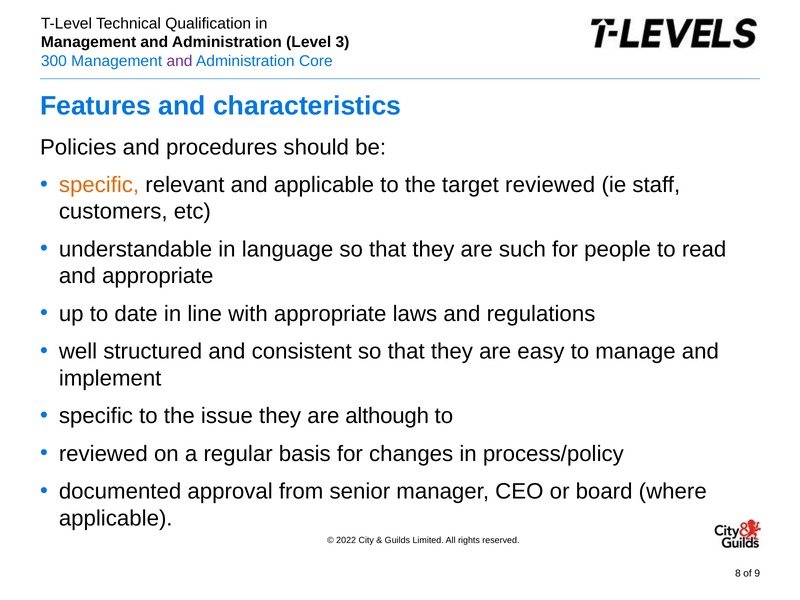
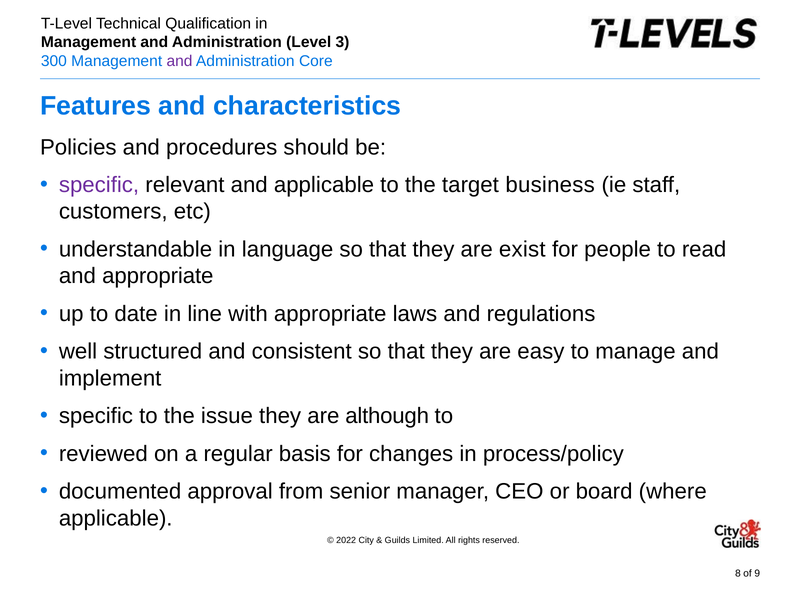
specific colour: orange -> purple (99, 185)
target reviewed: reviewed -> business (550, 185)
such: such -> exist (522, 249)
